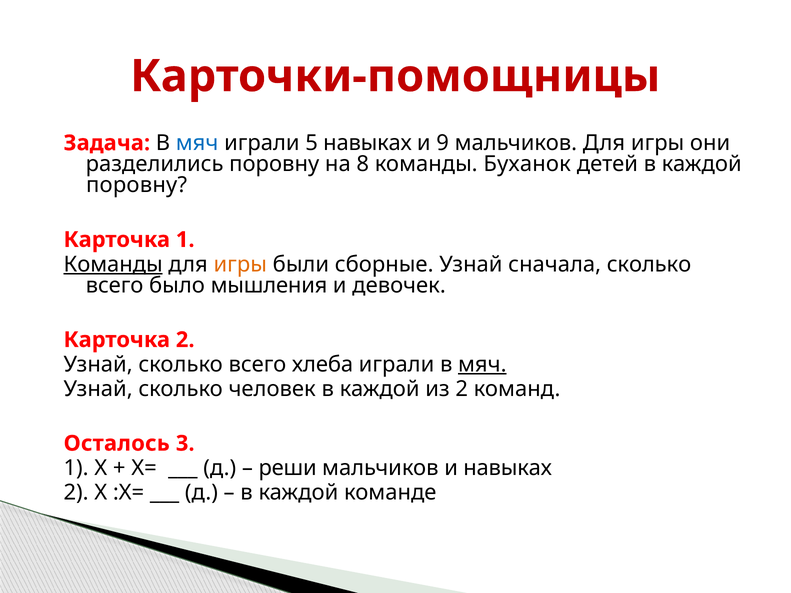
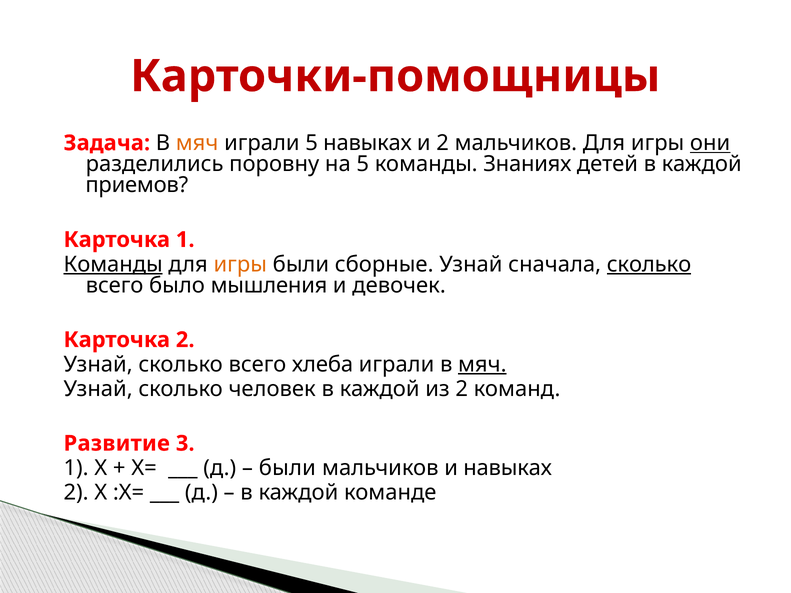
мяч colour: blue -> orange (197, 143)
и 9: 9 -> 2 (443, 143)
они underline: none -> present (710, 143)
на 8: 8 -> 5 (363, 164)
Буханок: Буханок -> Знаниях (527, 164)
поровну: поровну -> приемов (137, 185)
сколько underline: none -> present (649, 264)
Осталось: Осталось -> Развитие (117, 444)
реши: реши -> были (287, 468)
